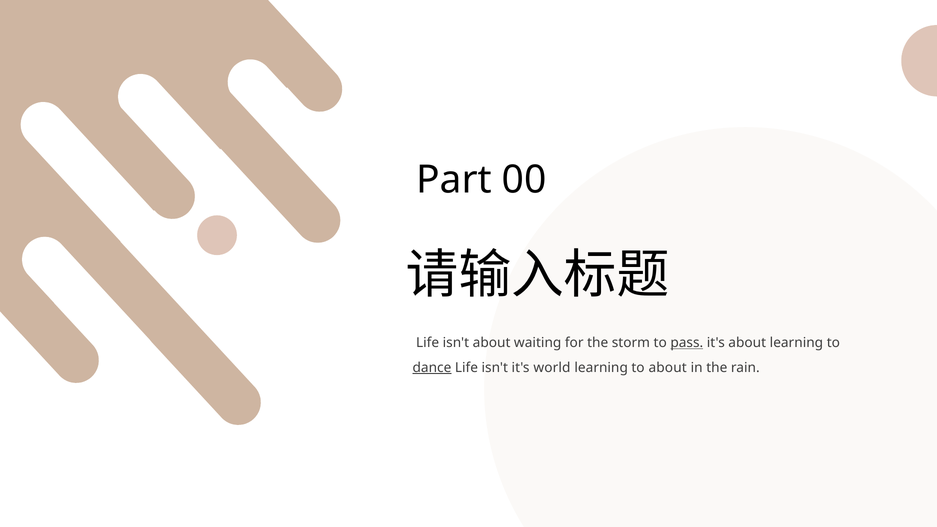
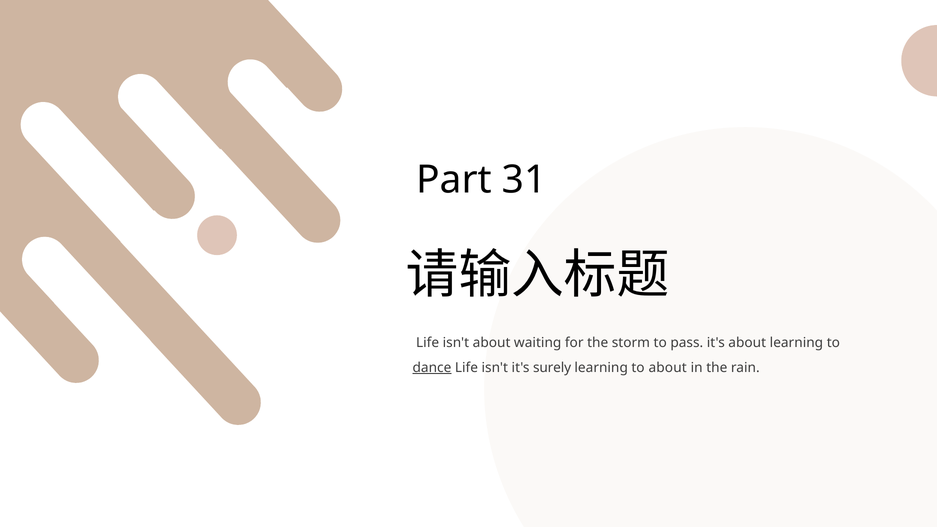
00: 00 -> 31 (524, 180)
pass underline: present -> none (687, 343)
world: world -> surely (552, 368)
